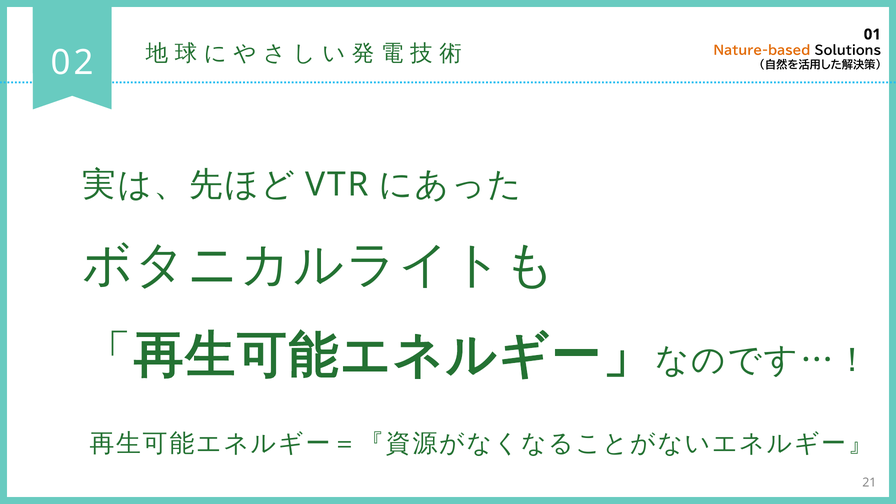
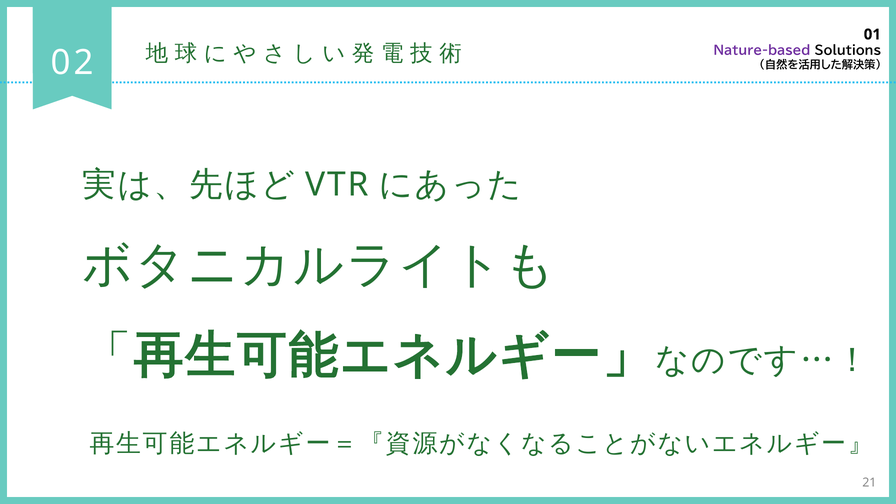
Nature-based colour: orange -> purple (762, 51)
